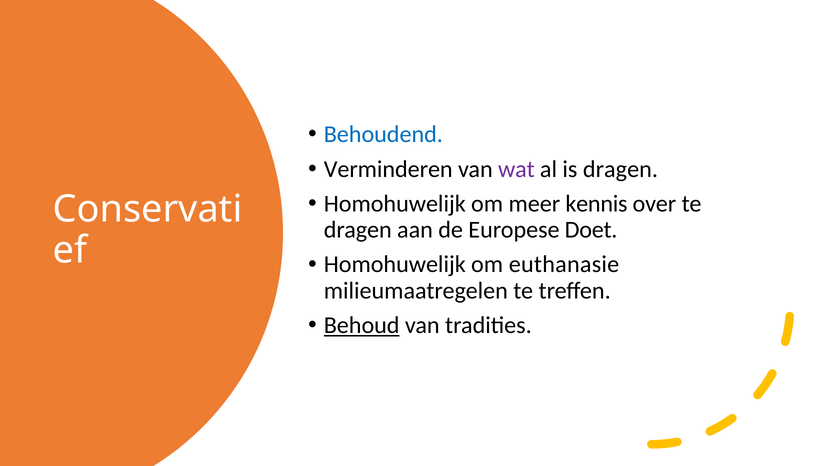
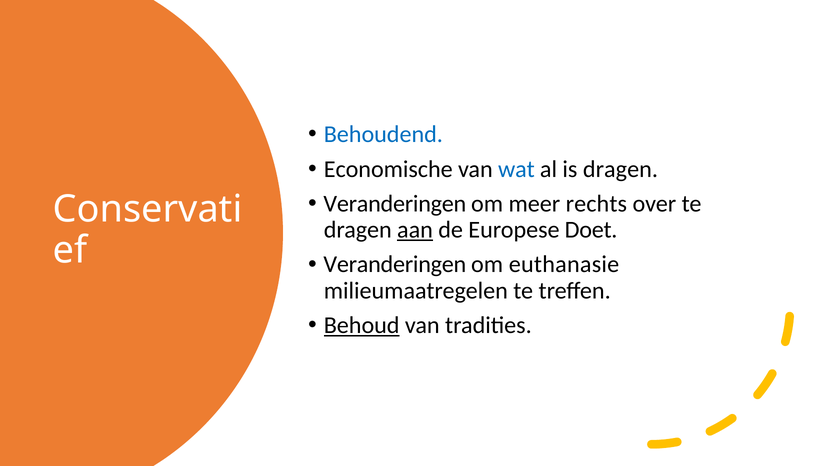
Verminderen: Verminderen -> Economische (388, 169)
wat colour: purple -> blue (516, 169)
Homohuwelijk: Homohuwelijk -> Veranderingen (395, 204)
kennis: kennis -> rechts (596, 204)
aan underline: none -> present (415, 230)
Homohuwelijk: Homohuwelijk -> Veranderingen (395, 264)
